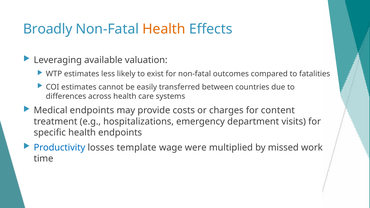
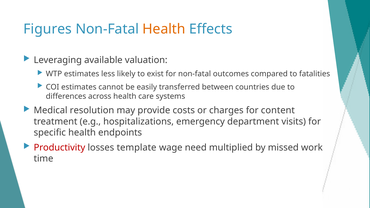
Broadly: Broadly -> Figures (48, 29)
Medical endpoints: endpoints -> resolution (92, 111)
Productivity colour: blue -> red (59, 148)
were: were -> need (196, 148)
